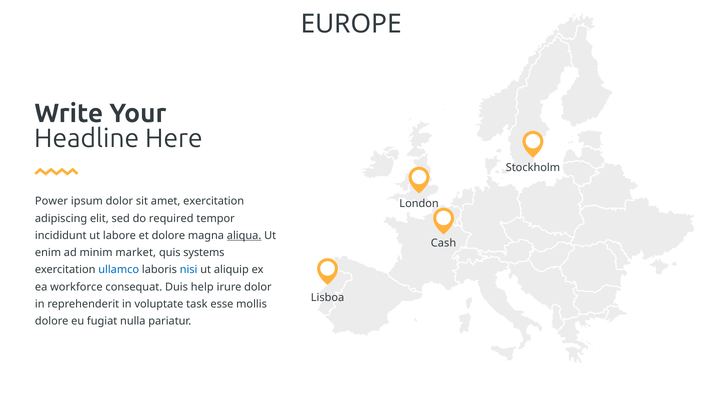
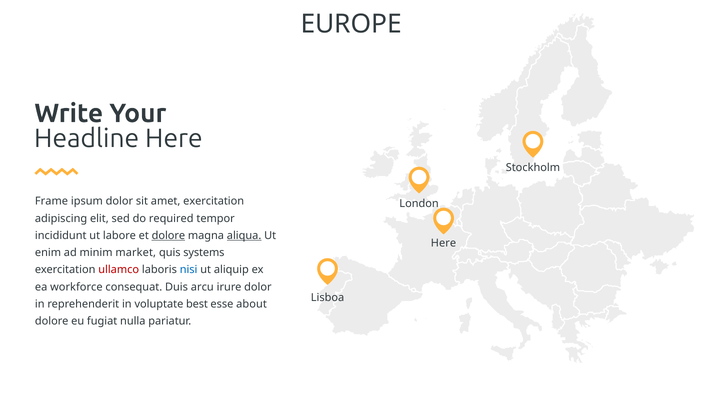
Power: Power -> Frame (52, 202)
dolore underline: none -> present (168, 236)
Cash: Cash -> Here (444, 243)
ullamco colour: blue -> red (119, 270)
help: help -> arcu (202, 287)
task: task -> best (197, 304)
mollis: mollis -> about (252, 304)
